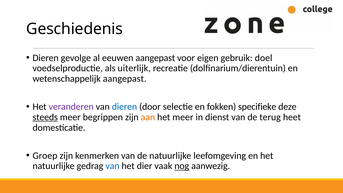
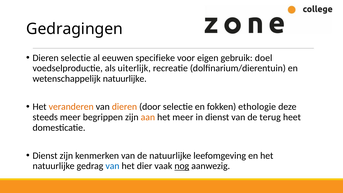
Geschiedenis: Geschiedenis -> Gedragingen (75, 29)
Dieren gevolge: gevolge -> selectie (76, 58)
eeuwen aangepast: aangepast -> specifieke (155, 58)
wetenschappelijk aangepast: aangepast -> natuurlijke (125, 79)
veranderen colour: purple -> orange (71, 107)
dieren colour: blue -> orange (124, 107)
specifieke: specifieke -> ethologie (257, 107)
steeds underline: present -> none (45, 117)
Groep: Groep -> Dienst (45, 156)
